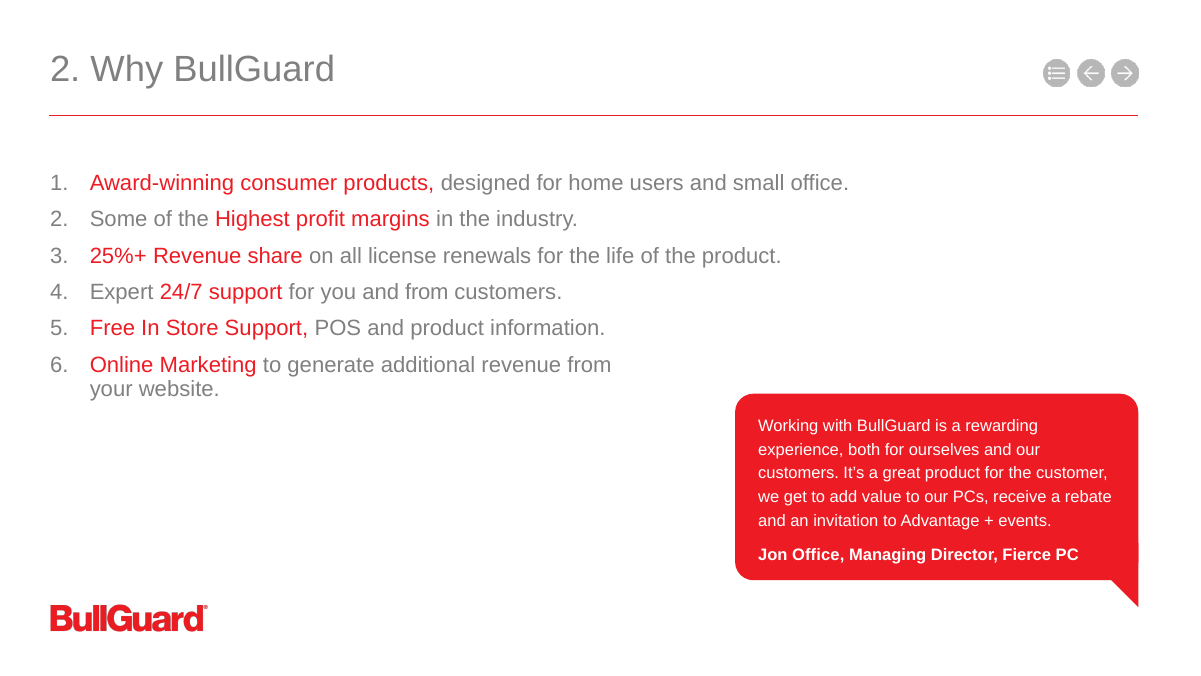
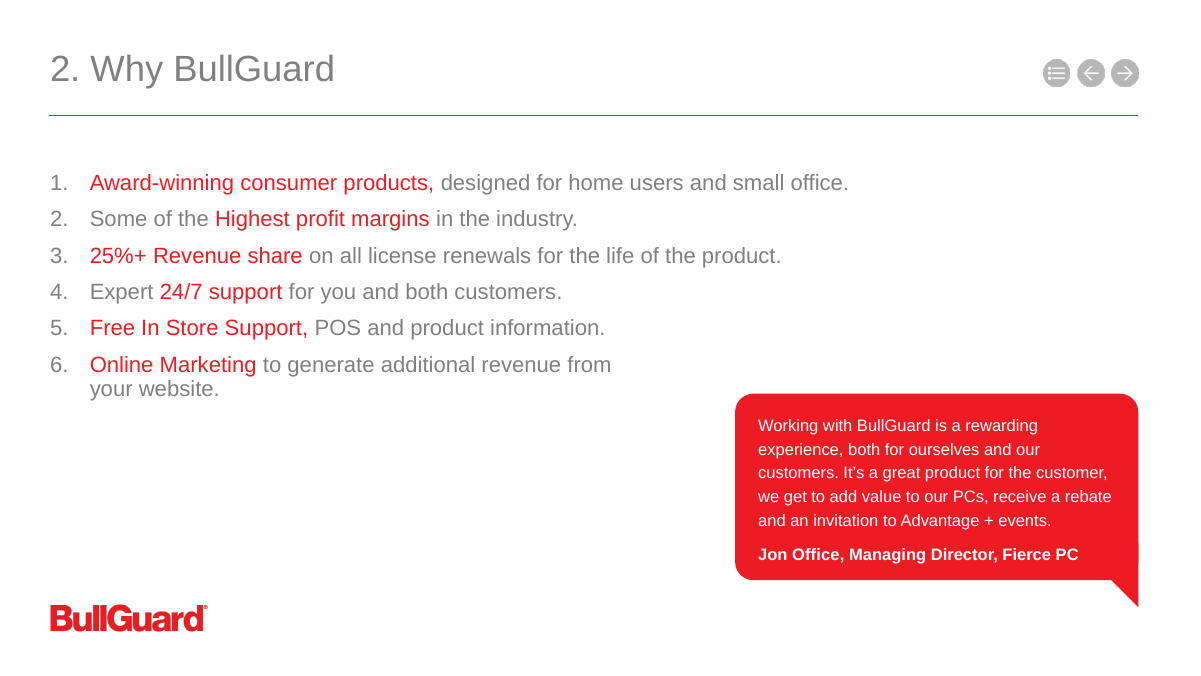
and from: from -> both (427, 292)
